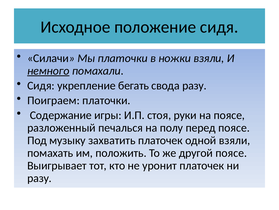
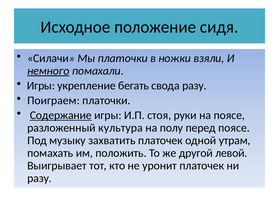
Сидя: Сидя -> Игры (41, 85)
Содержание underline: none -> present (61, 115)
печалься: печалься -> культура (120, 127)
одной взяли: взяли -> утрам (235, 140)
другой поясе: поясе -> левой (231, 153)
